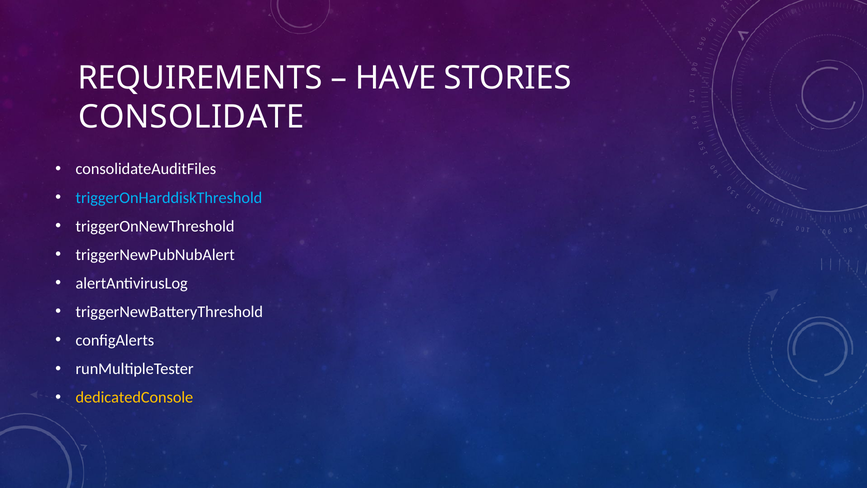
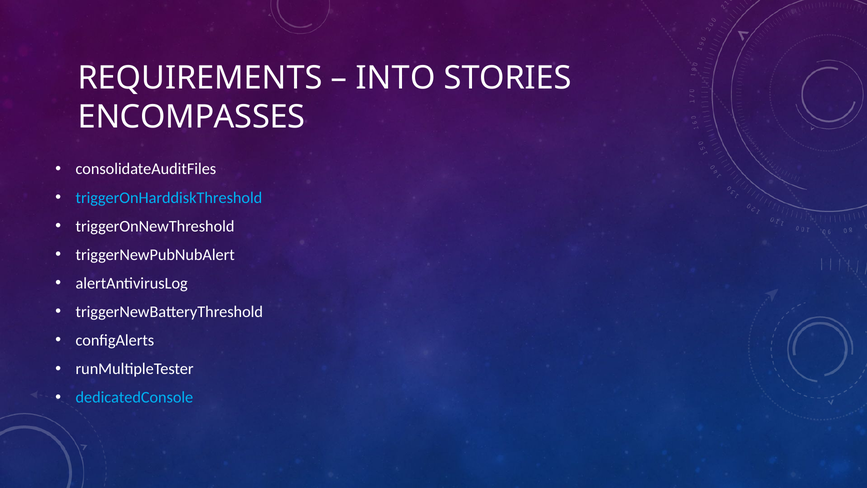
HAVE: HAVE -> INTO (396, 78)
CONSOLIDATE: CONSOLIDATE -> ENCOMPASSES (191, 117)
dedicatedConsole colour: yellow -> light blue (134, 397)
